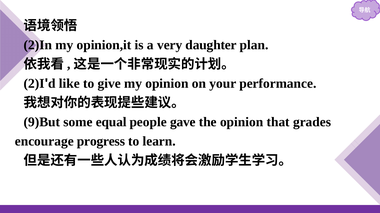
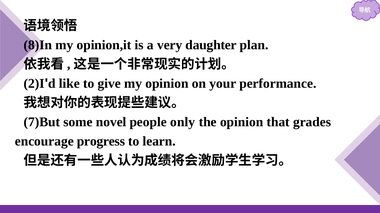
2)In: 2)In -> 8)In (38, 45)
9)But: 9)But -> 7)But (42, 122)
equal: equal -> novel (111, 122)
gave: gave -> only (183, 122)
